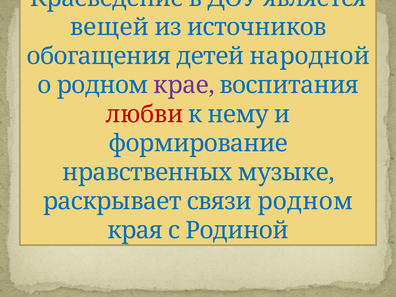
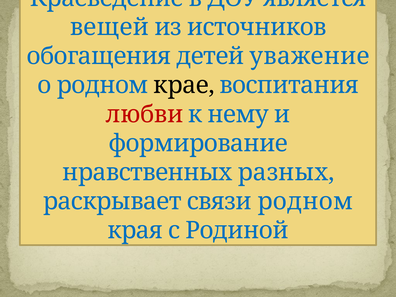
народной: народной -> уважение (310, 56)
крае colour: purple -> black (184, 85)
музыке: музыке -> разных (286, 172)
